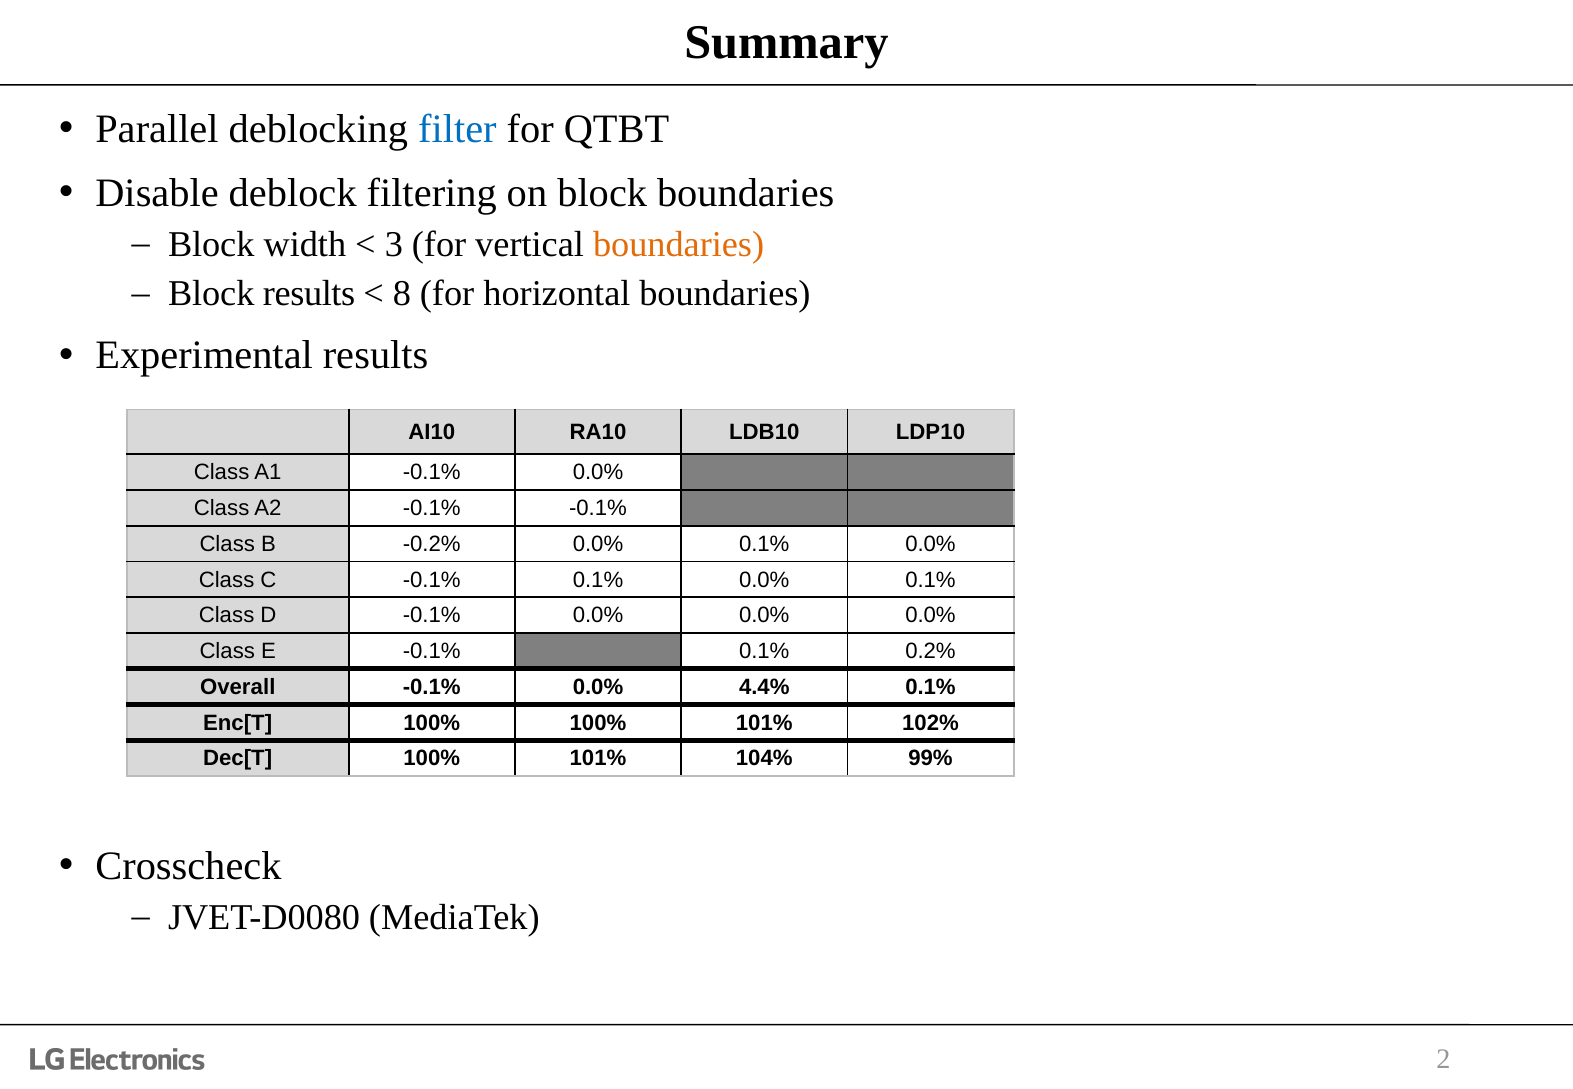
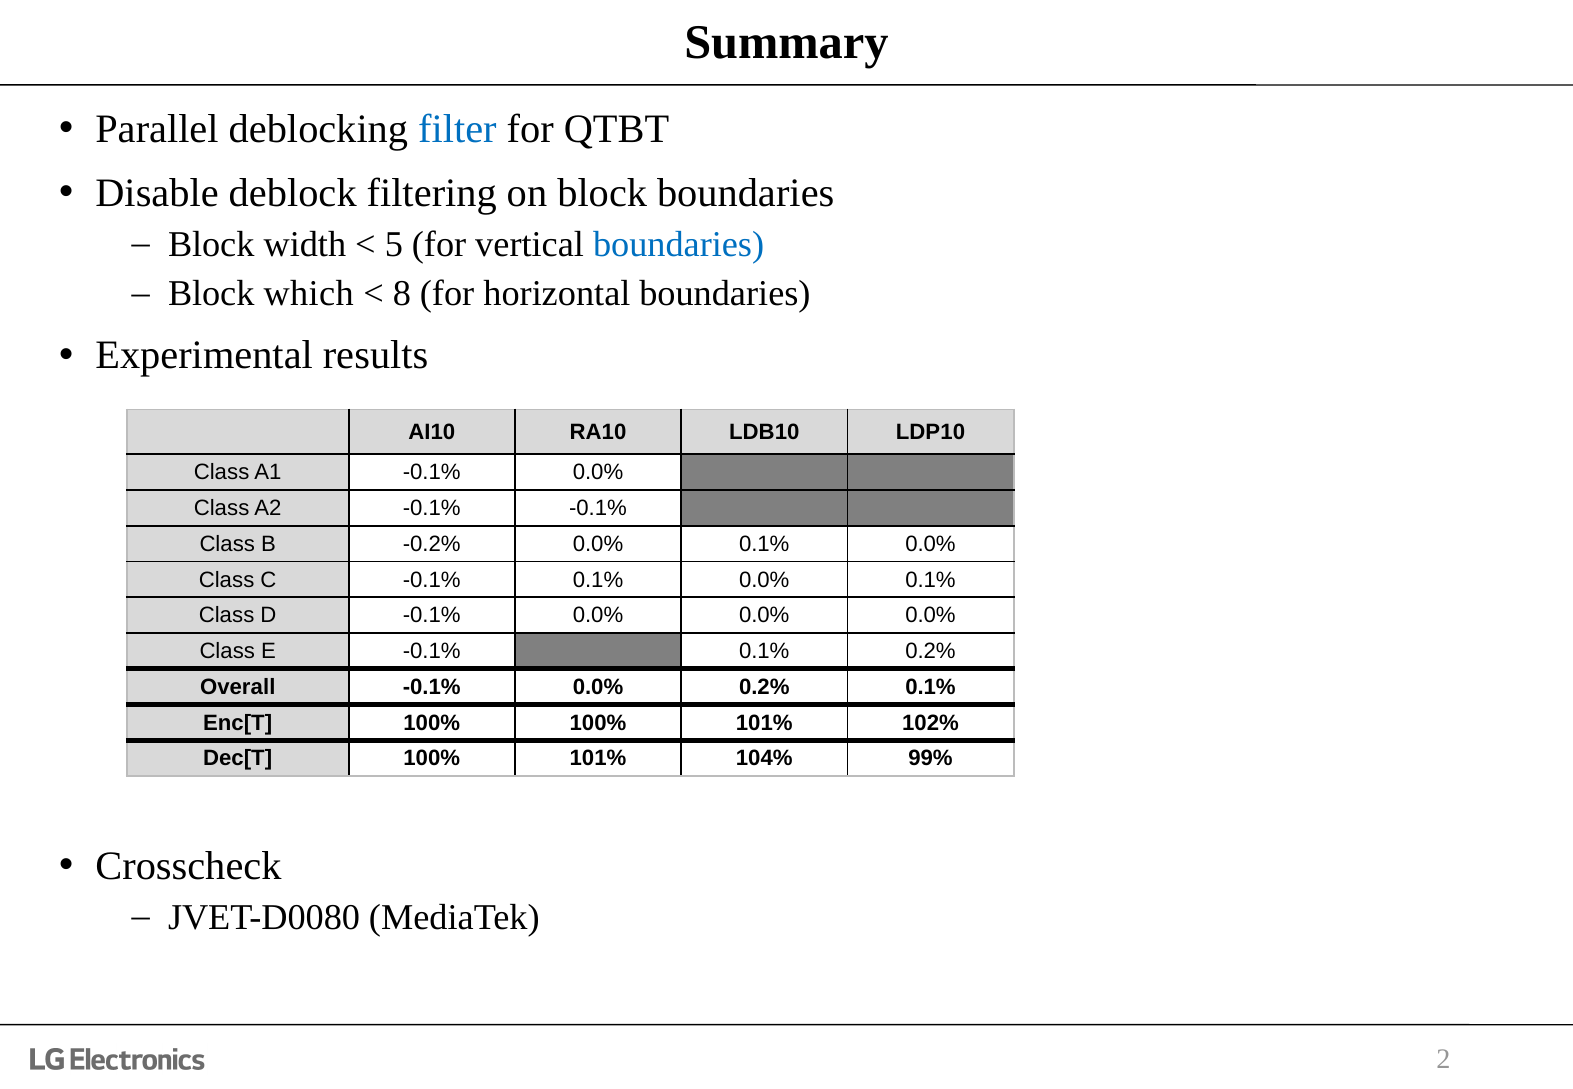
3: 3 -> 5 (394, 244)
boundaries colour: orange -> blue (679, 244)
Block results: results -> which (309, 294)
0.0% 4.4%: 4.4% -> 0.2% (764, 687)
